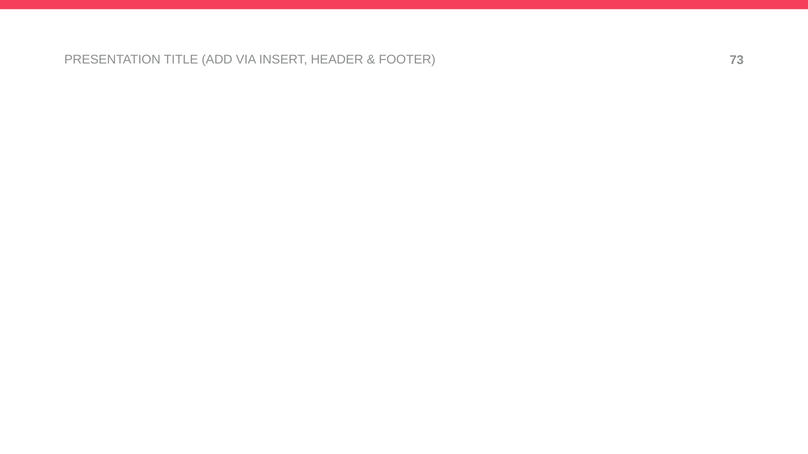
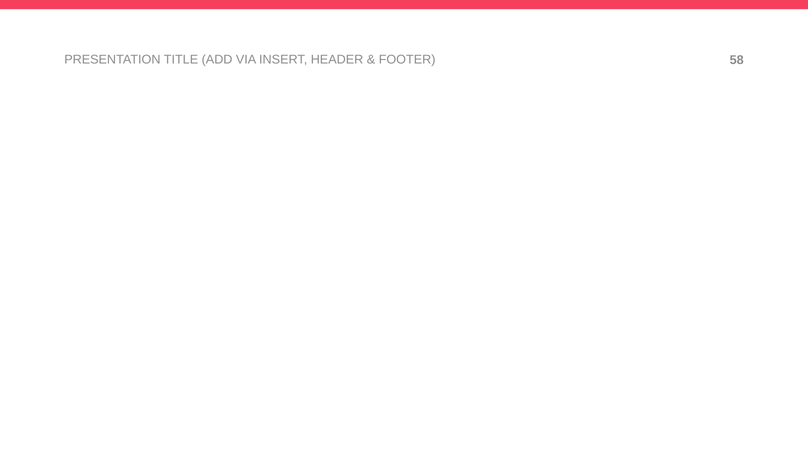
73: 73 -> 58 (737, 60)
